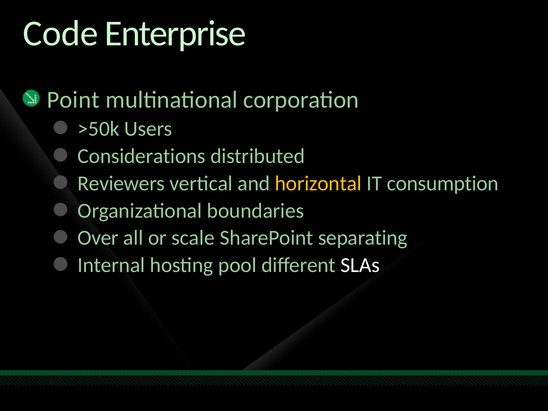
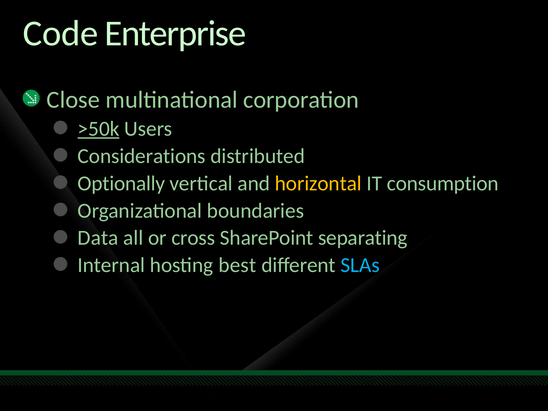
Point: Point -> Close (73, 100)
>50k underline: none -> present (99, 129)
Reviewers: Reviewers -> Optionally (121, 183)
Over: Over -> Data (98, 238)
scale: scale -> cross (193, 238)
pool: pool -> best (237, 265)
SLAs colour: white -> light blue (360, 265)
